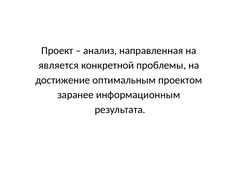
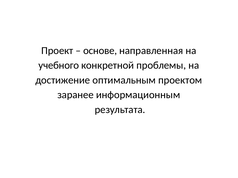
анализ: анализ -> основе (100, 51)
является: является -> учебного (59, 65)
